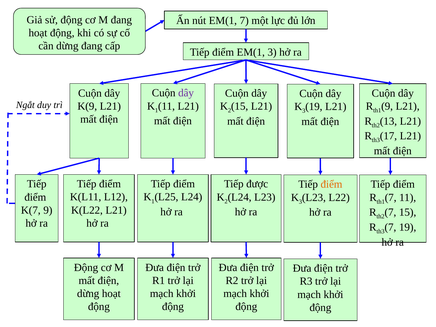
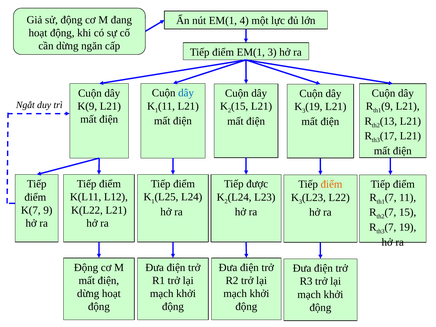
EM(1 7: 7 -> 4 (244, 21)
dừng đang: đang -> ngăn (92, 46)
dây colour: purple -> blue (186, 93)
